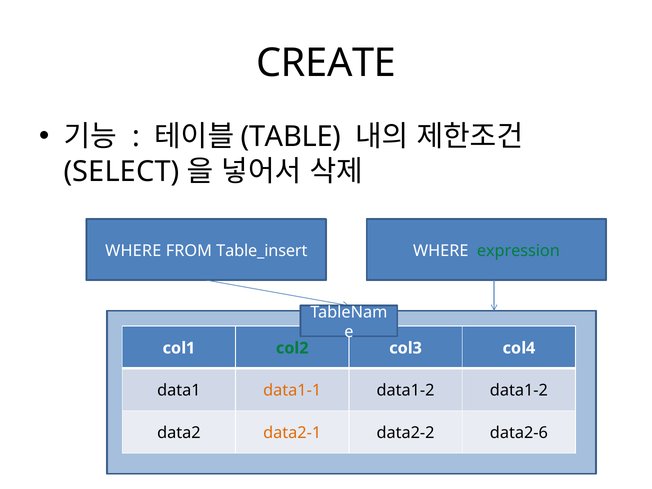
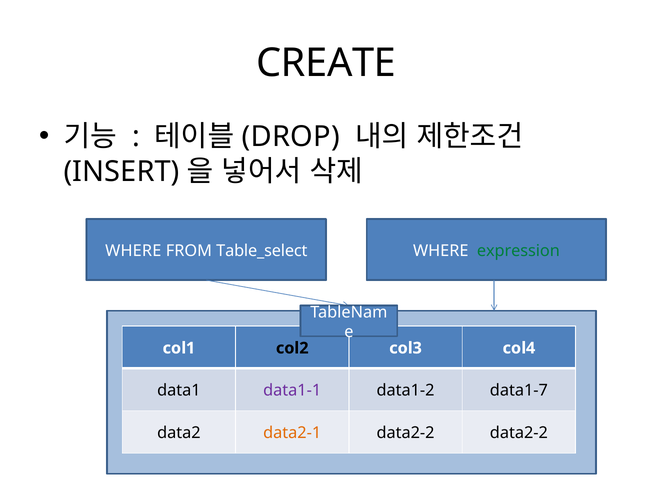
TABLE: TABLE -> DROP (291, 137)
SELECT: SELECT -> INSERT (122, 172)
Table_insert: Table_insert -> Table_select (262, 251)
col2 colour: green -> black (292, 348)
data1-1 colour: orange -> purple (292, 391)
data1-2 data1-2: data1-2 -> data1-7 (519, 391)
data2-2 data2-6: data2-6 -> data2-2 (519, 433)
